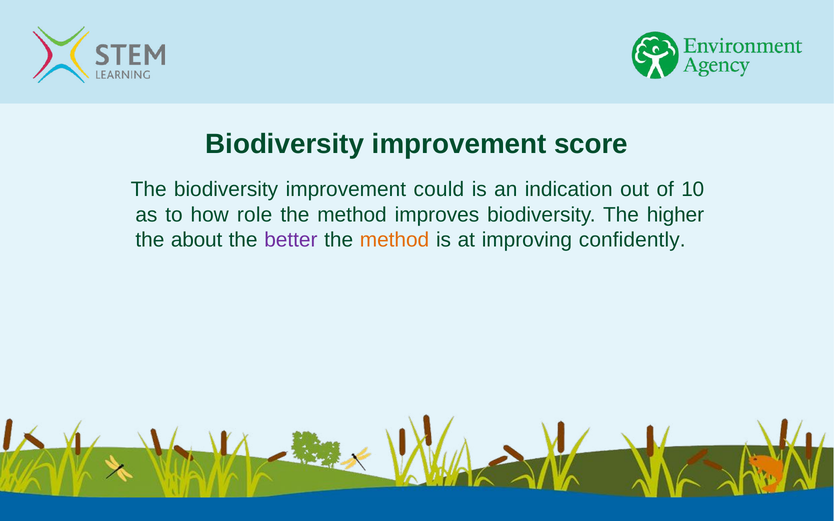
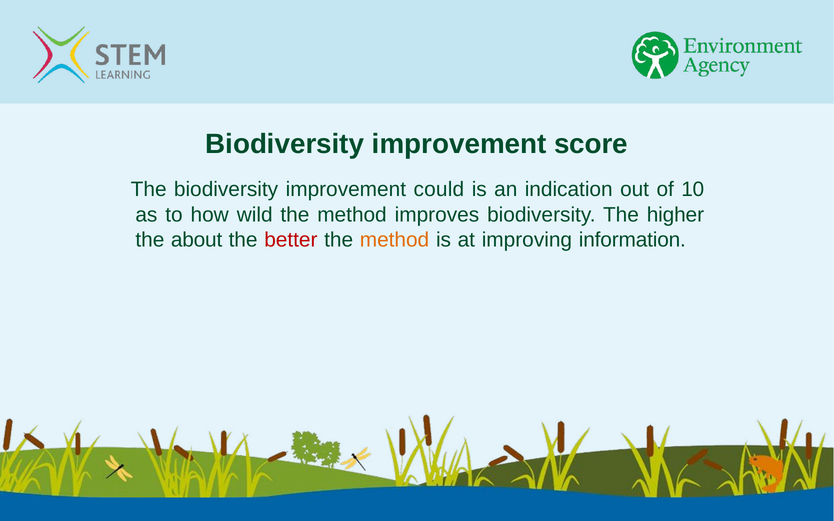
role: role -> wild (255, 214)
better colour: purple -> red (291, 240)
confidently: confidently -> information (632, 240)
